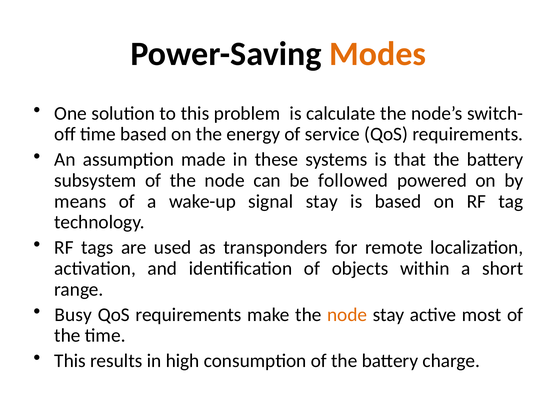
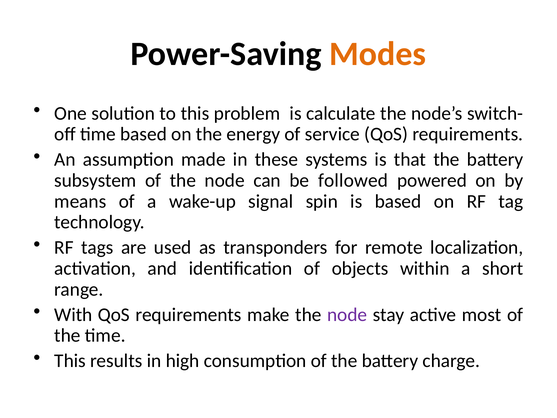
signal stay: stay -> spin (322, 201)
Busy: Busy -> With (73, 314)
node colour: orange -> purple (347, 314)
